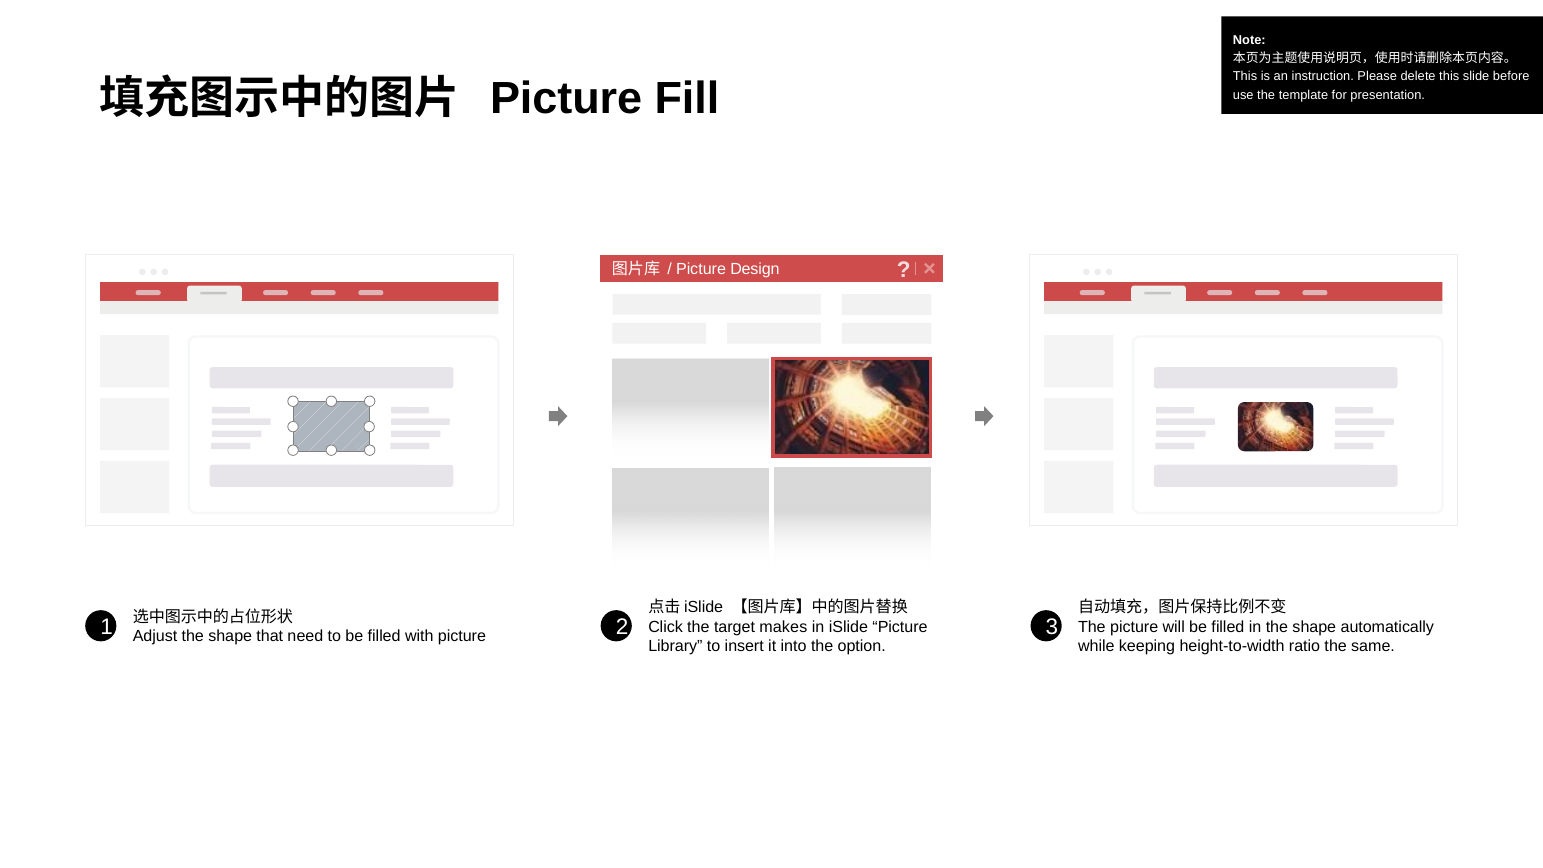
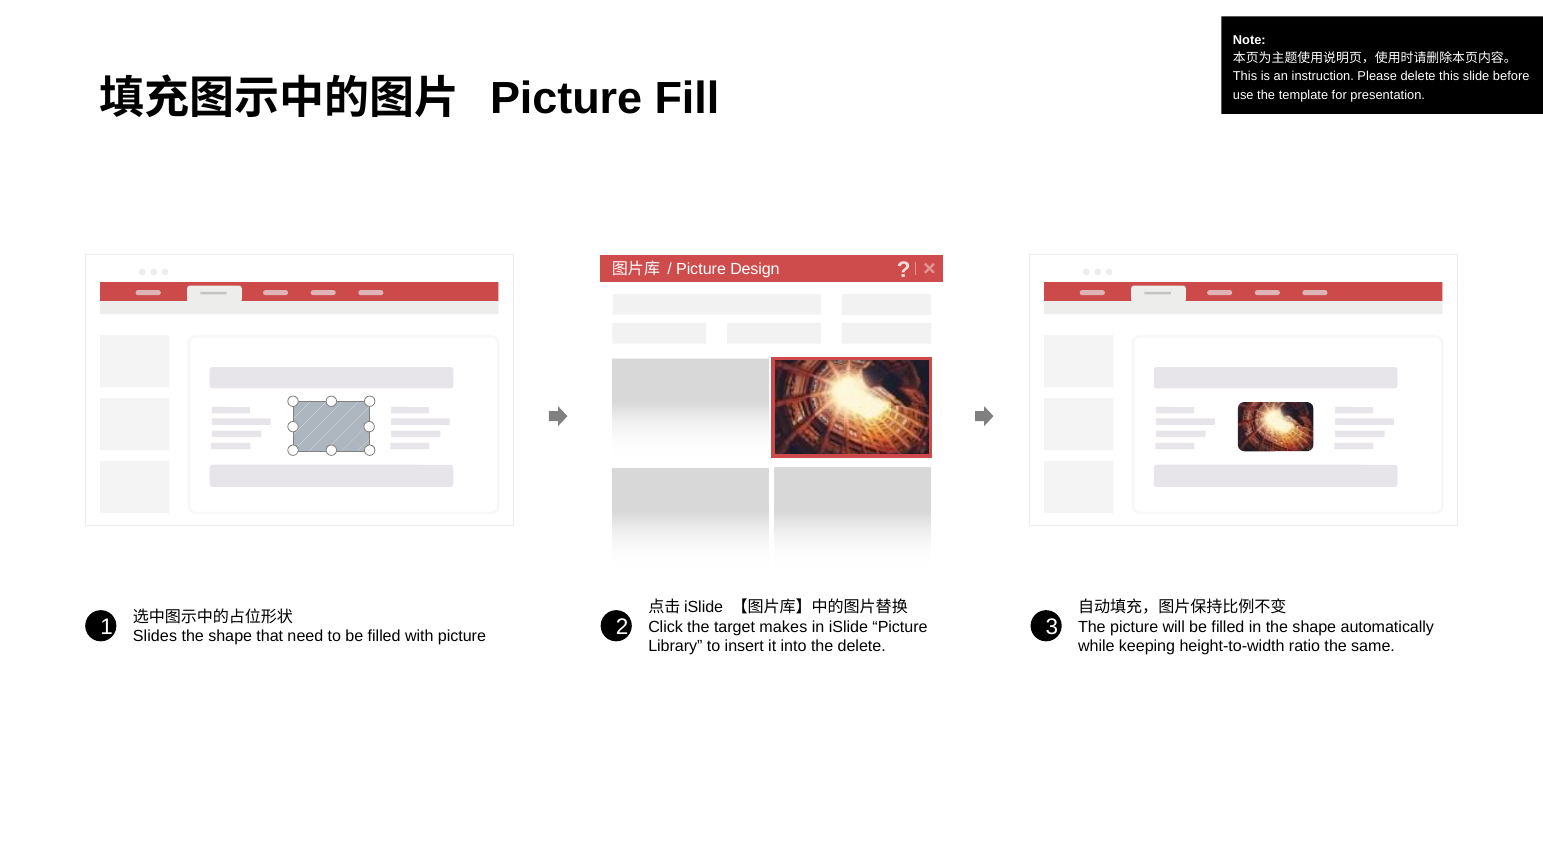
Adjust: Adjust -> Slides (155, 637)
the option: option -> delete (862, 646)
